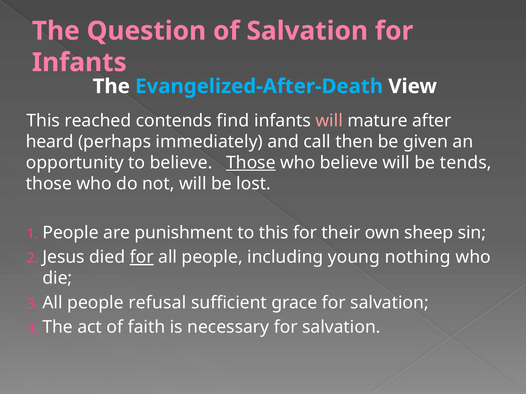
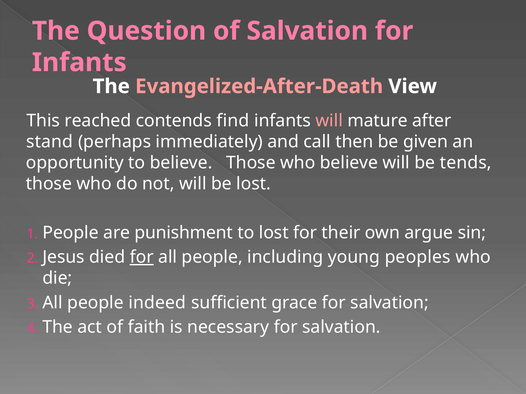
Evangelized-After-Death colour: light blue -> pink (259, 86)
heard: heard -> stand (50, 142)
Those underline: present -> none (251, 163)
to this: this -> lost (274, 233)
sheep: sheep -> argue (429, 233)
nothing: nothing -> peoples (418, 257)
refusal: refusal -> indeed (157, 303)
